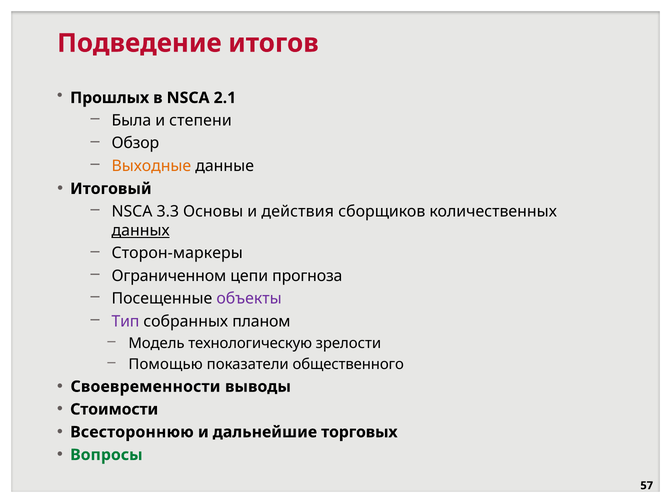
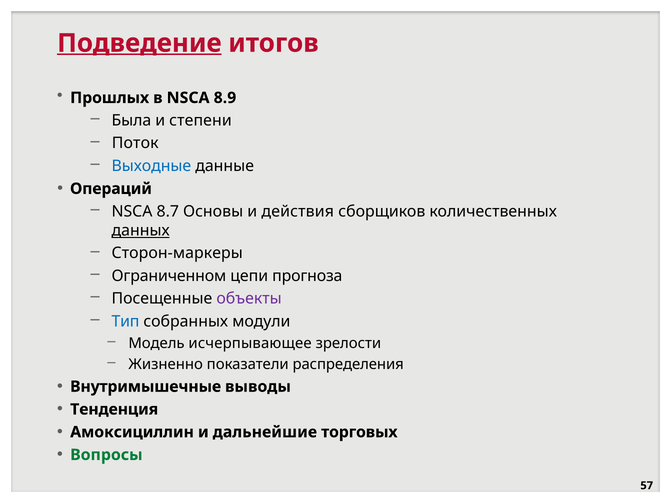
Подведение underline: none -> present (139, 43)
2.1: 2.1 -> 8.9 (225, 98)
Обзор: Обзор -> Поток (135, 143)
Выходные colour: orange -> blue (151, 166)
Итоговый: Итоговый -> Операций (111, 189)
3.3: 3.3 -> 8.7 (168, 212)
Тип colour: purple -> blue (126, 322)
планом: планом -> модули (261, 322)
технологическую: технологическую -> исчерпывающее (250, 343)
Помощью: Помощью -> Жизненно (166, 365)
общественного: общественного -> распределения (348, 365)
Своевременности: Своевременности -> Внутримышечные (146, 387)
Стоимости: Стоимости -> Тенденция (114, 410)
Всестороннюю: Всестороннюю -> Амоксициллин (132, 432)
